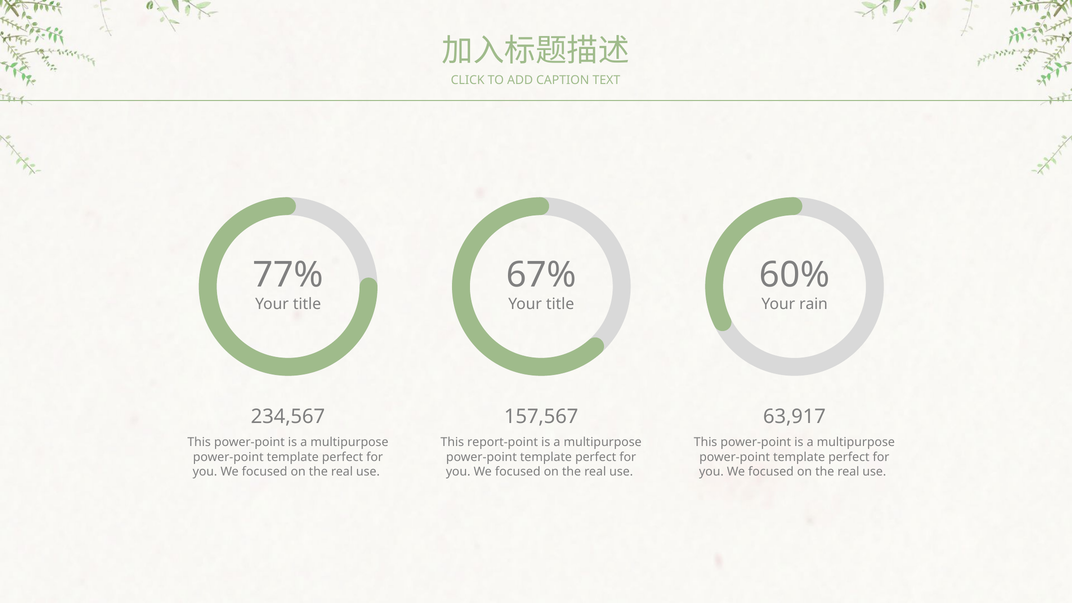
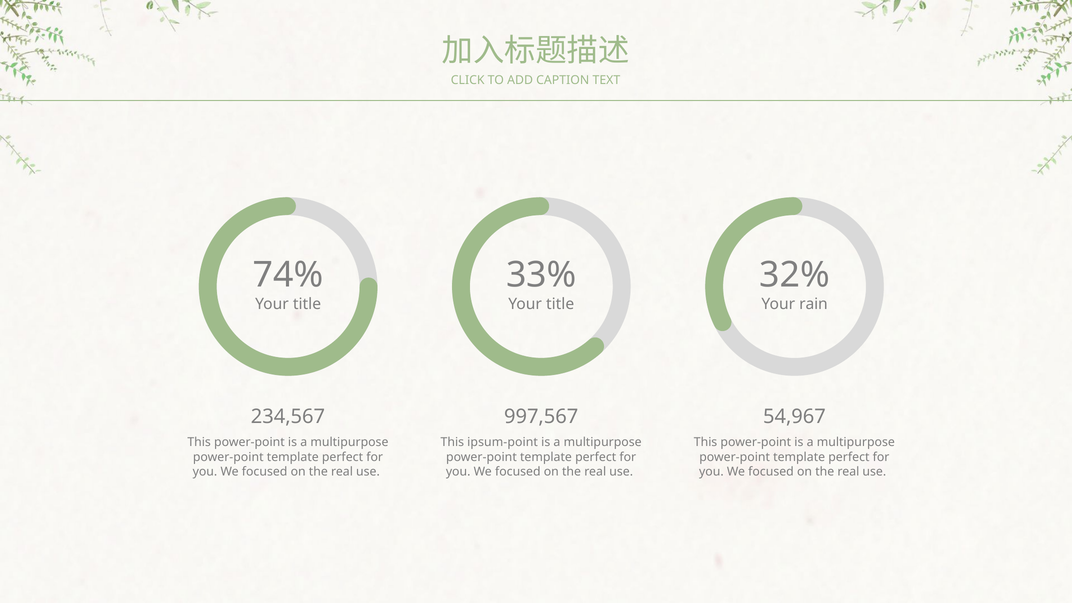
77%: 77% -> 74% (288, 275)
67%: 67% -> 33% (541, 275)
60%: 60% -> 32% (795, 275)
157,567: 157,567 -> 997,567 (541, 417)
63,917: 63,917 -> 54,967 (794, 417)
report-point: report-point -> ipsum-point (503, 442)
